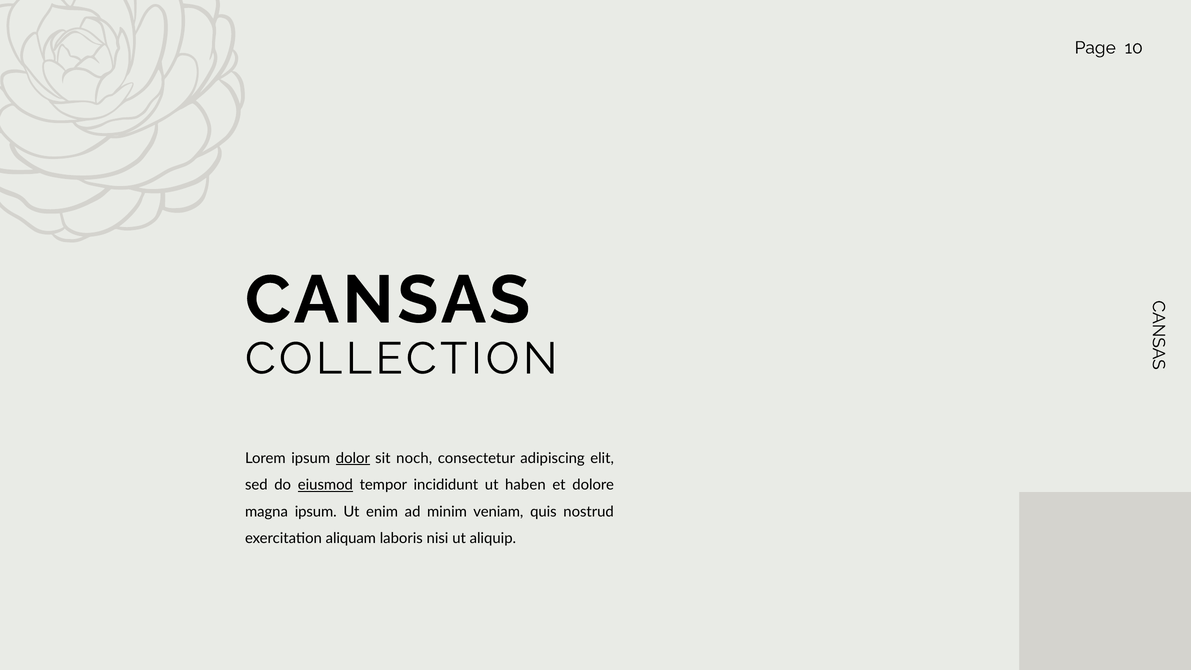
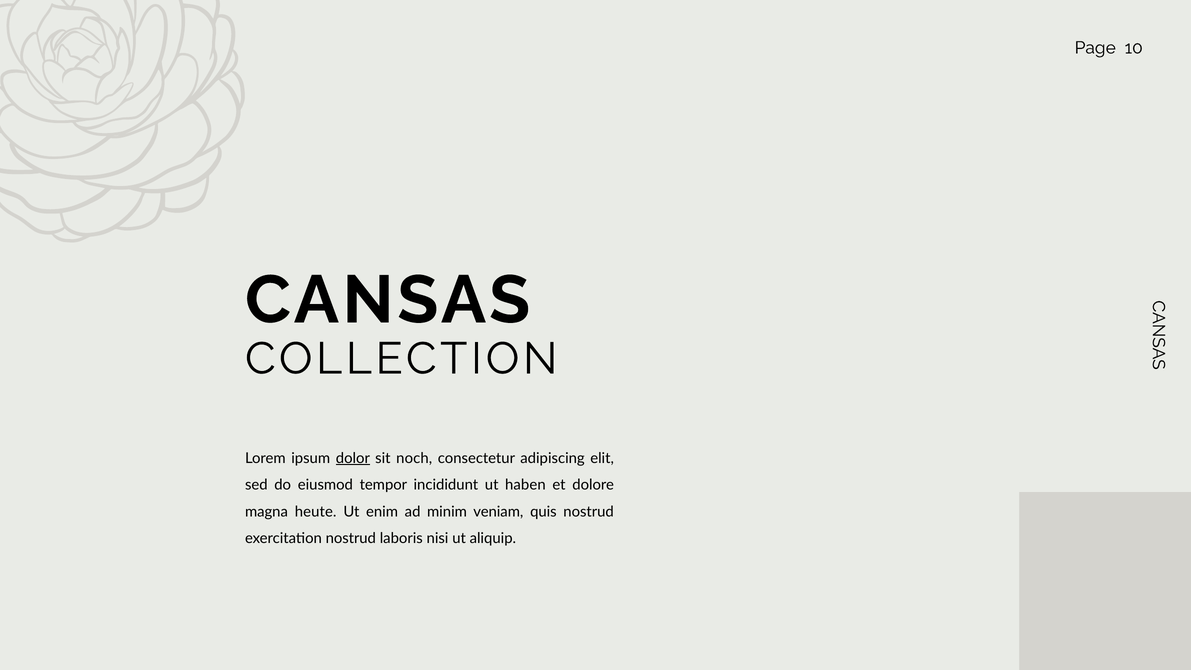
eiusmod underline: present -> none (325, 485)
magna ipsum: ipsum -> heute (316, 512)
exercitation aliquam: aliquam -> nostrud (351, 538)
